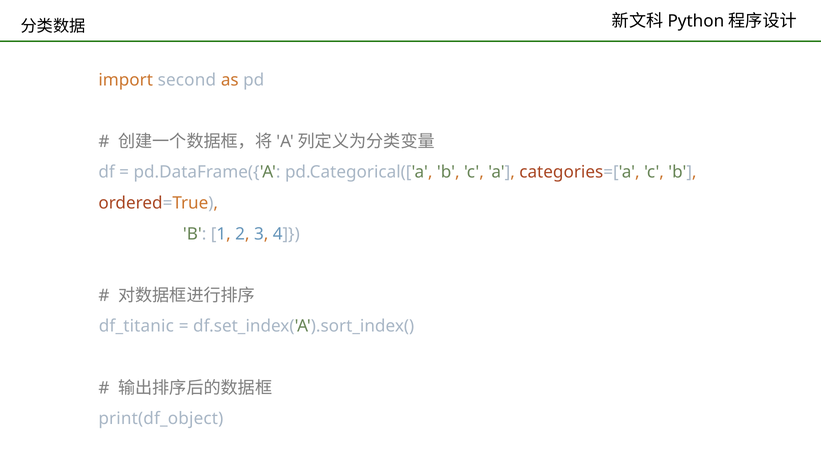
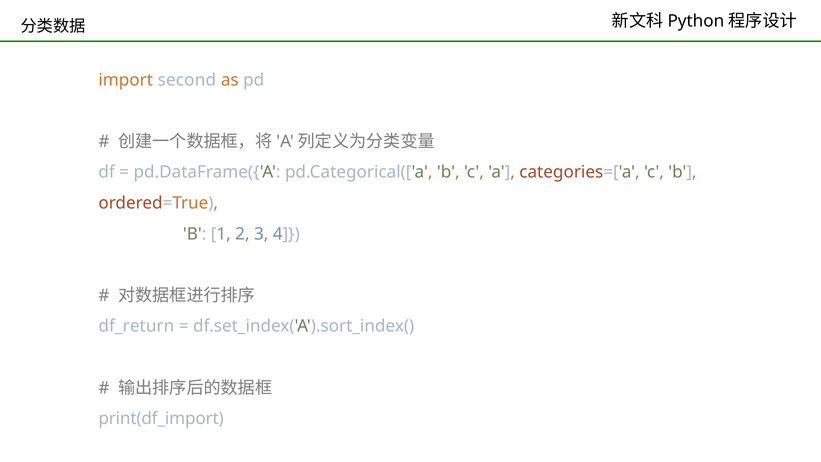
df_titanic: df_titanic -> df_return (136, 326)
print(df_object: print(df_object -> print(df_import (161, 418)
